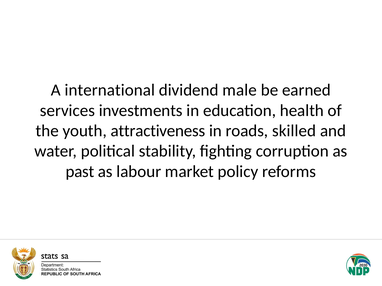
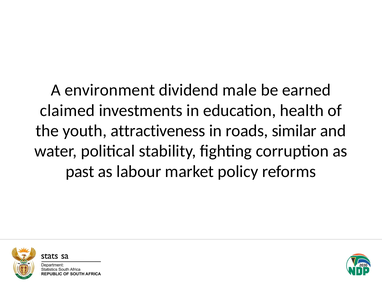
international: international -> environment (110, 90)
services: services -> claimed (67, 111)
skilled: skilled -> similar (294, 131)
